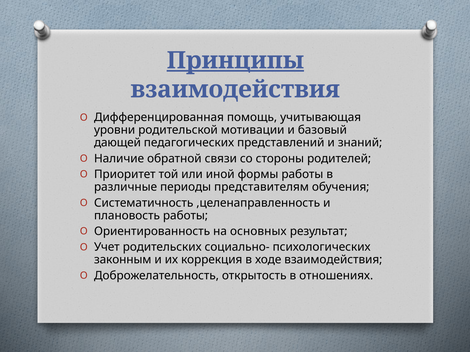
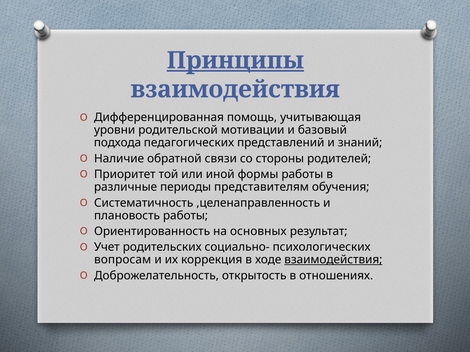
дающей: дающей -> подхода (117, 143)
законным: законным -> вопросам (123, 260)
взаимодействия underline: none -> present (333, 260)
